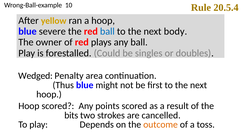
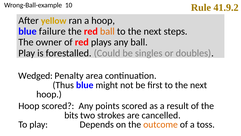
20.5.4: 20.5.4 -> 41.9.2 (226, 8)
severe: severe -> failure (52, 31)
ball colour: blue -> orange (107, 31)
body: body -> steps (176, 31)
